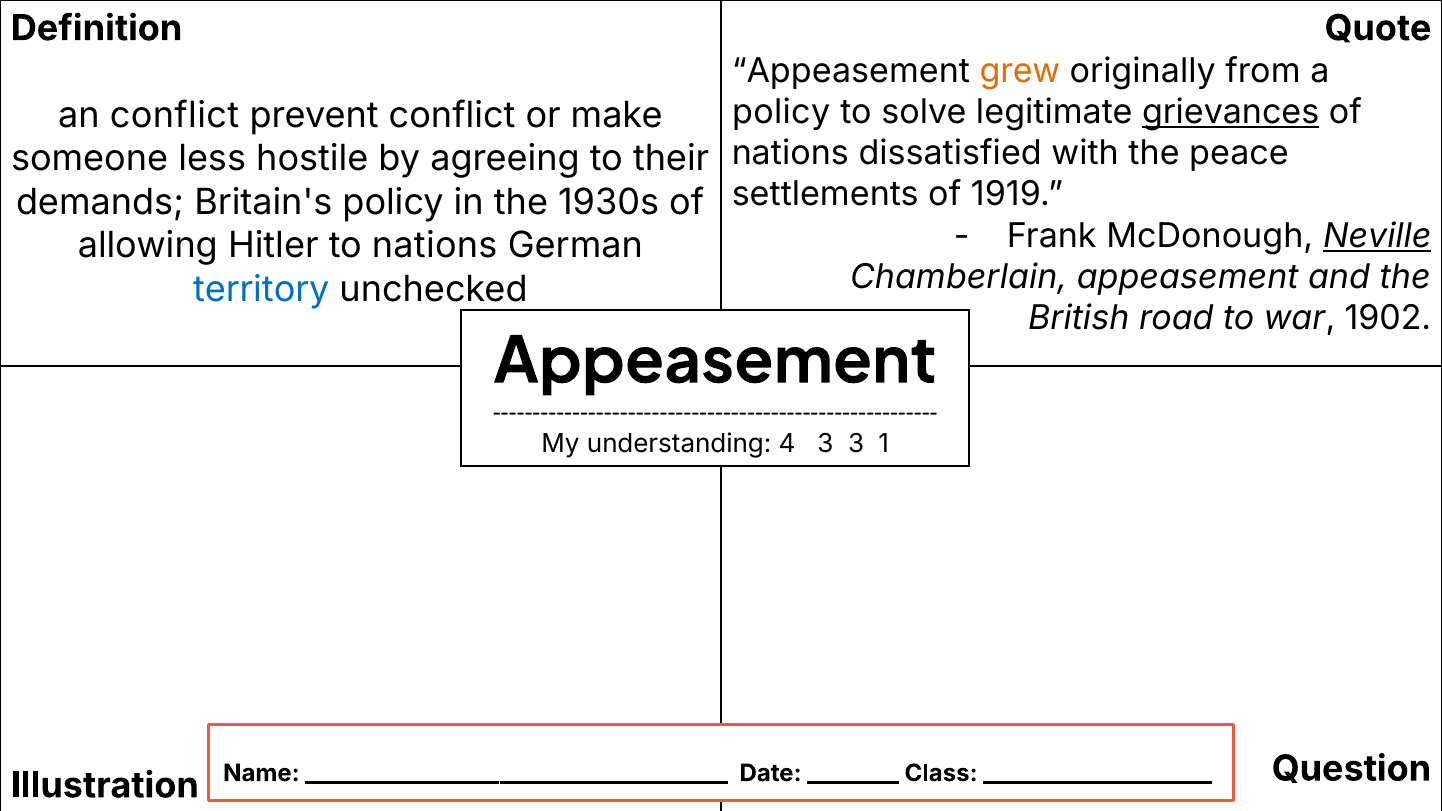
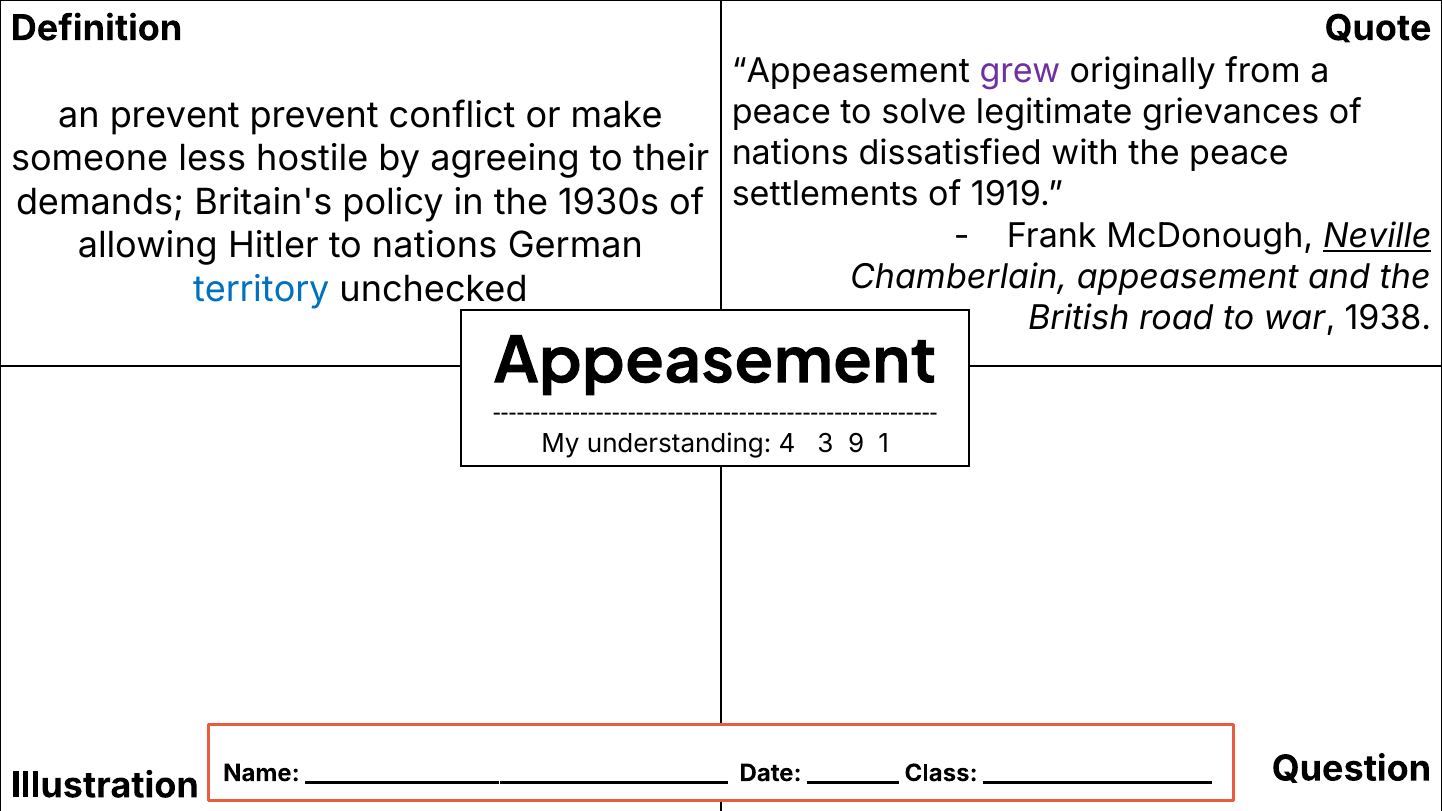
grew colour: orange -> purple (1020, 71)
policy: policy -> peace (781, 112)
grievances underline: present -> none (1231, 112)
an conflict: conflict -> prevent (175, 115)
1902: 1902 -> 1938 (1388, 319)
3 3: 3 -> 9 (856, 444)
